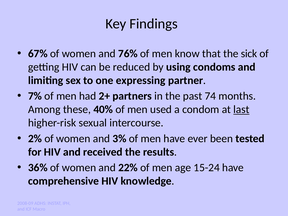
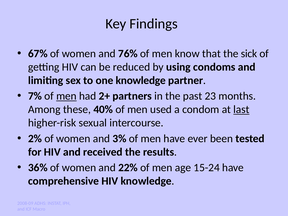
one expressing: expressing -> knowledge (141, 80)
men underline: none -> present (66, 96)
74: 74 -> 23 (210, 96)
